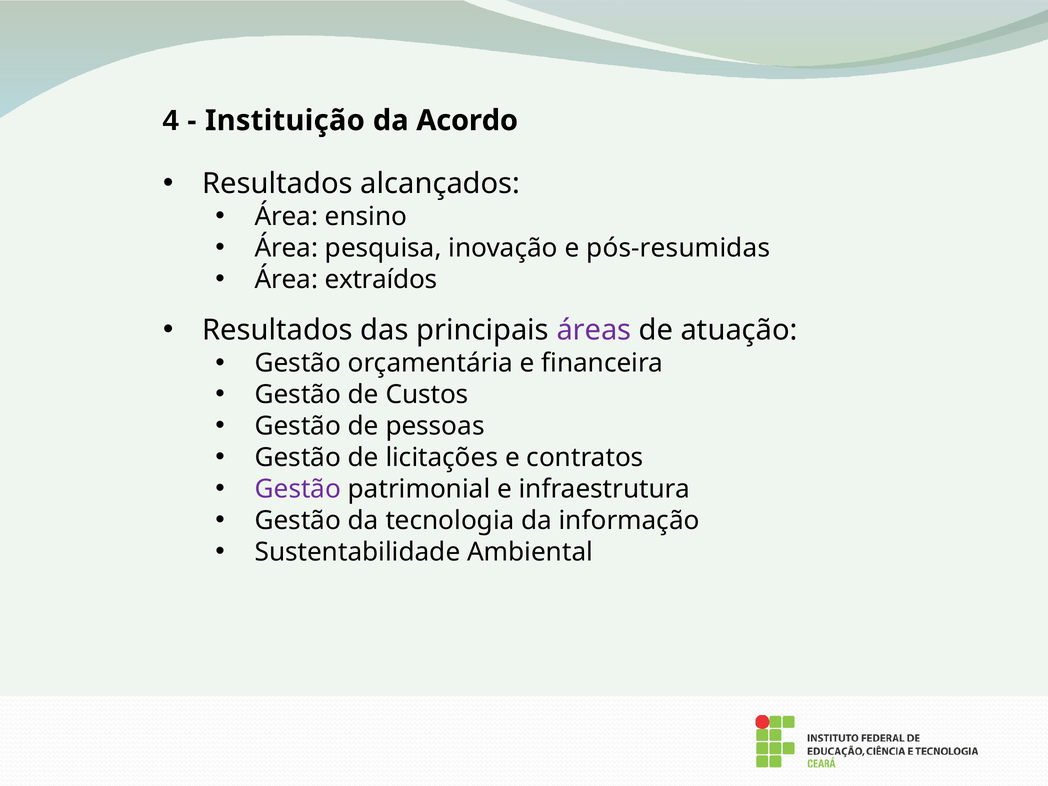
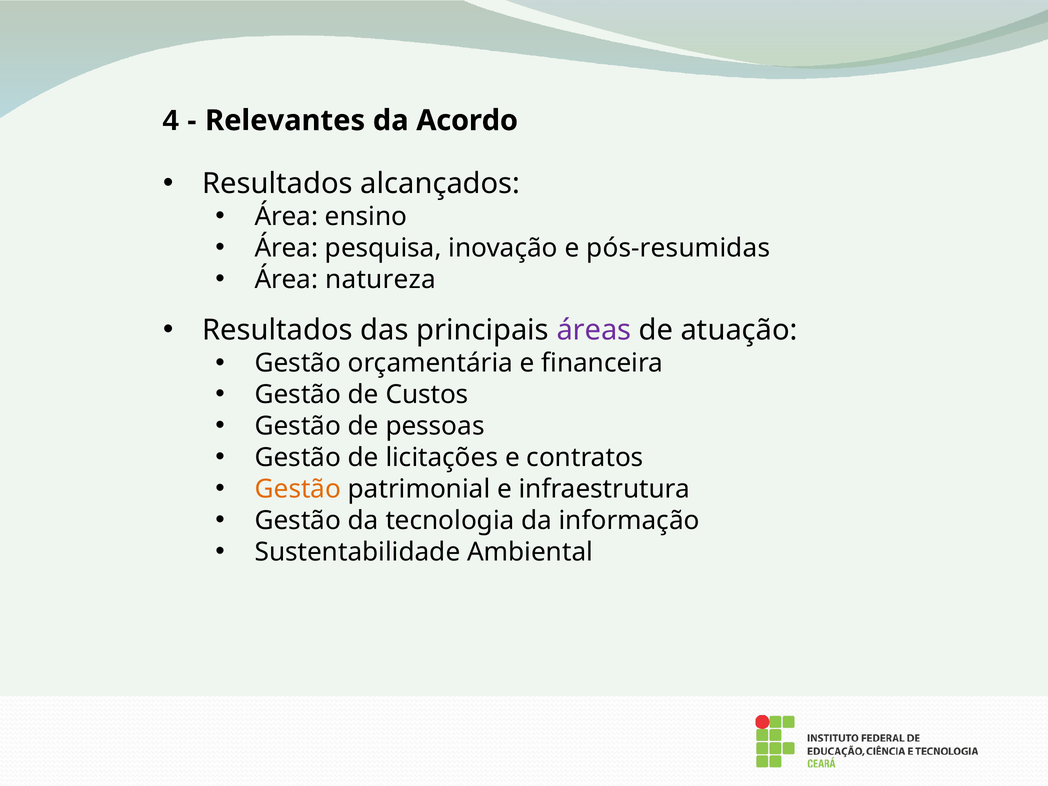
Instituição: Instituição -> Relevantes (285, 121)
extraídos: extraídos -> natureza (381, 279)
Gestão colour: purple -> orange (298, 489)
